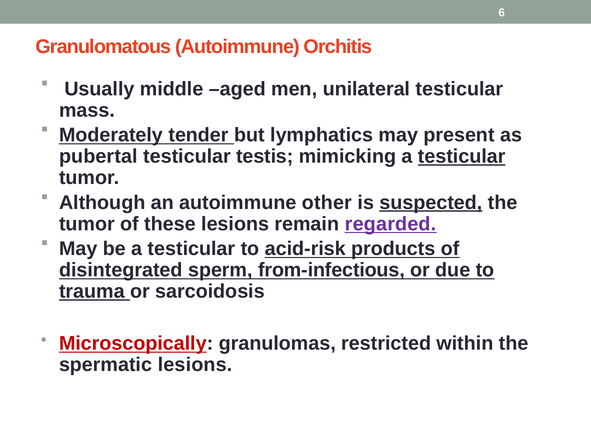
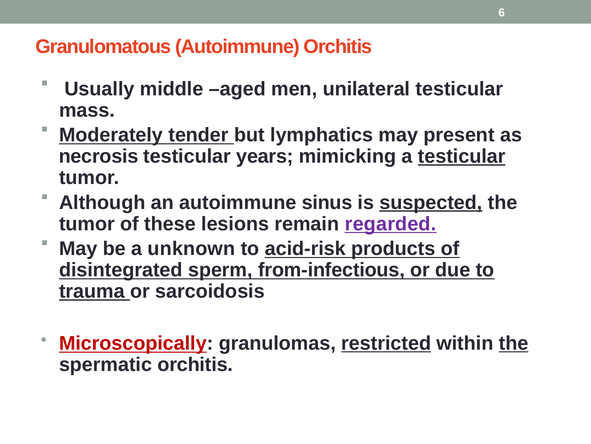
pubertal: pubertal -> necrosis (99, 156)
testis: testis -> years (265, 156)
other: other -> sinus (327, 202)
be a testicular: testicular -> unknown (191, 248)
restricted underline: none -> present (386, 343)
the underline: none -> present (514, 343)
spermatic lesions: lesions -> orchitis (195, 364)
